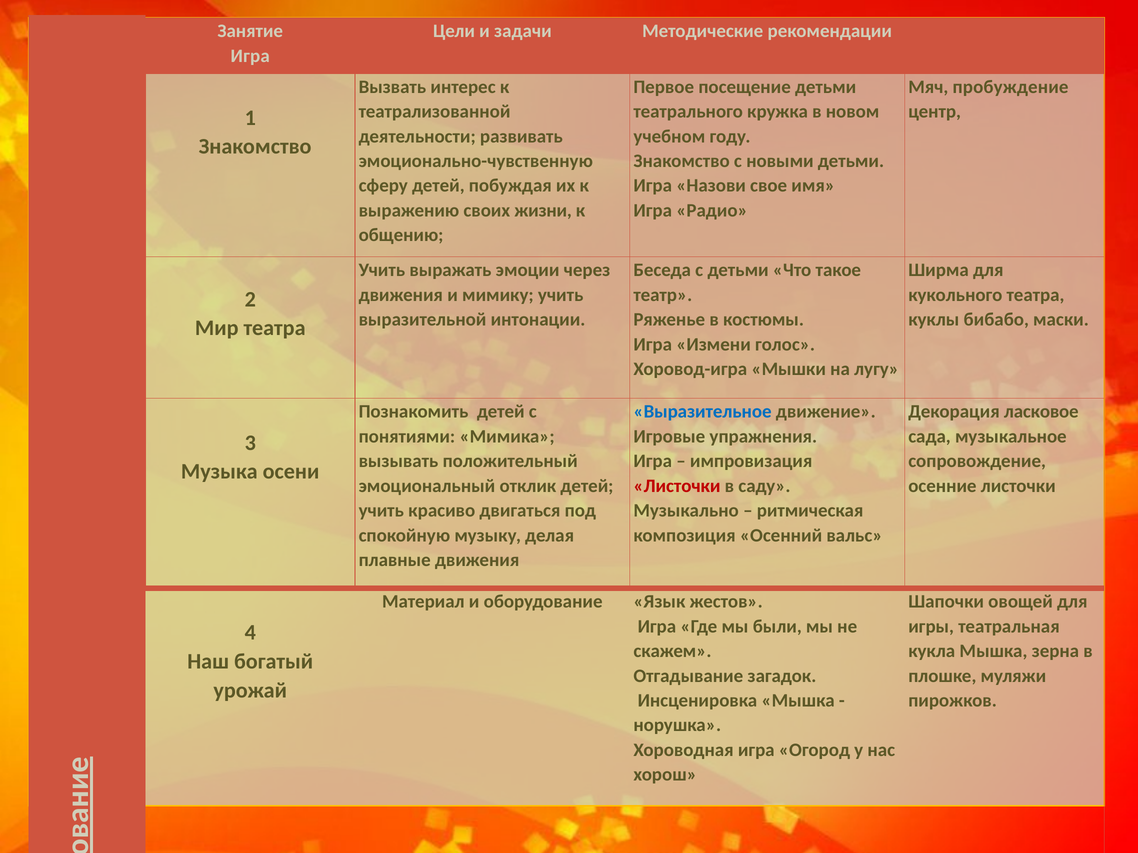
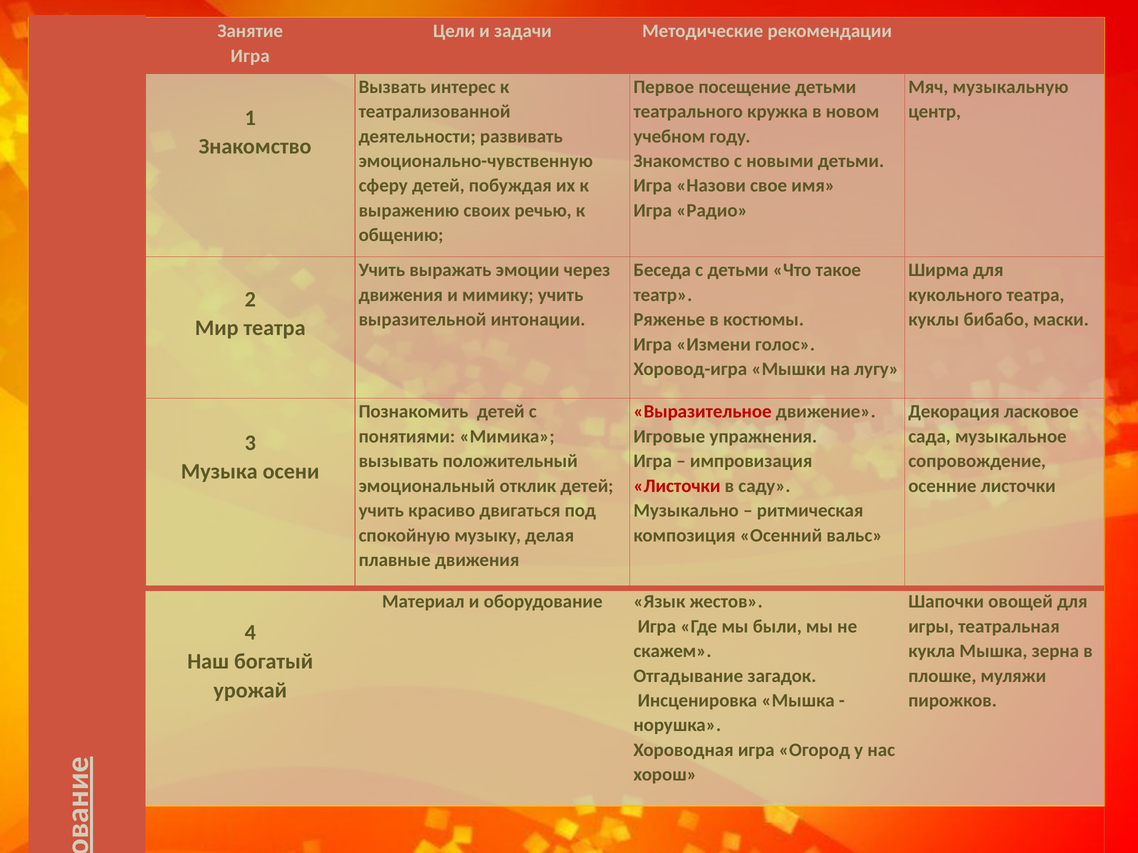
пробуждение: пробуждение -> музыкальную (1011, 87)
жизни: жизни -> речью (543, 211)
Выразительное colour: blue -> red (703, 412)
